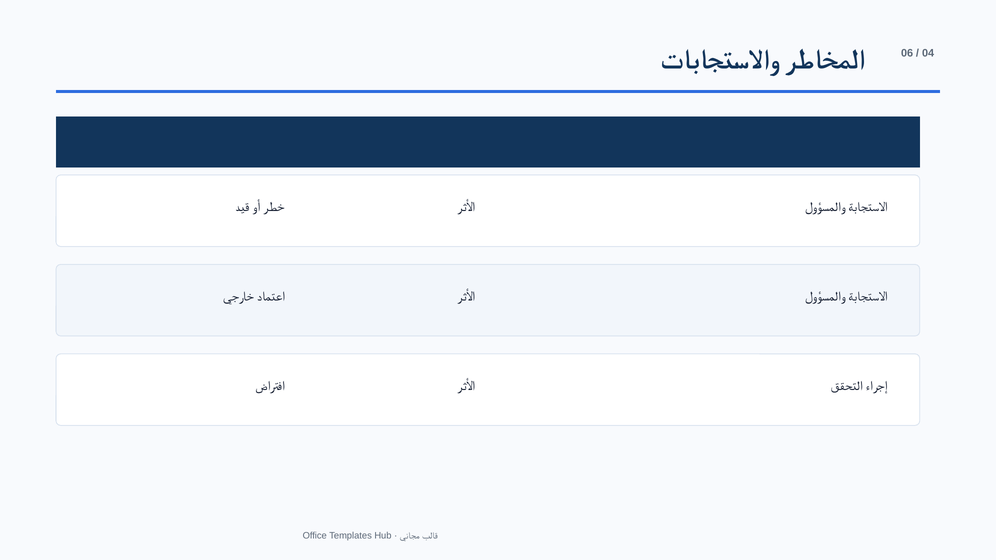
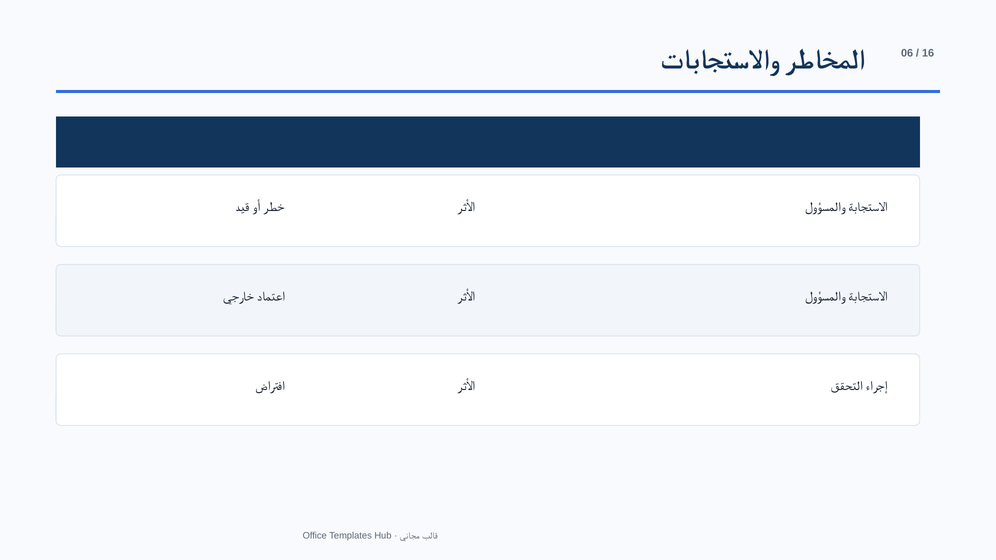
04: 04 -> 16 (928, 53)
